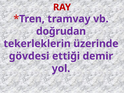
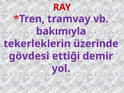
doğrudan: doğrudan -> bakımıyla (61, 31)
